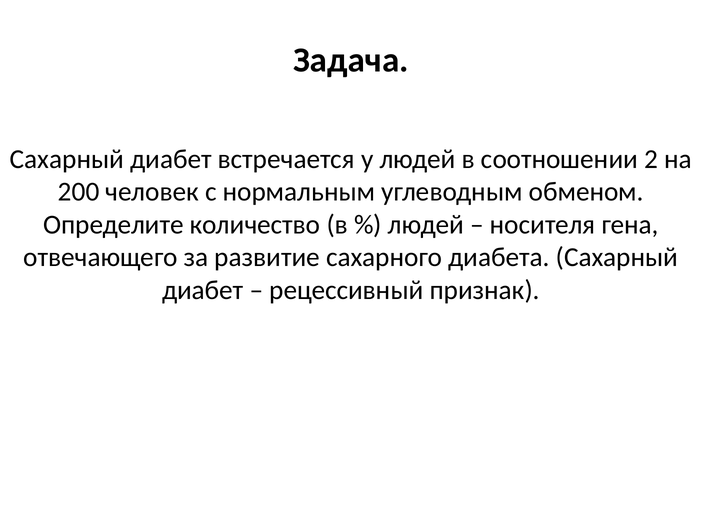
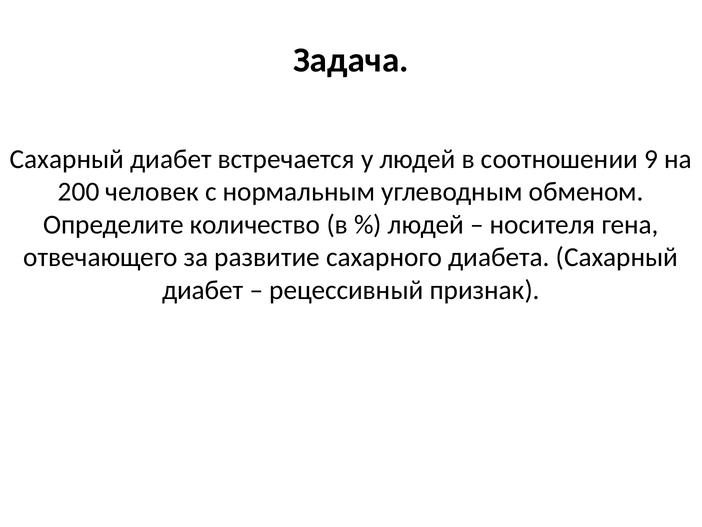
2: 2 -> 9 (651, 159)
